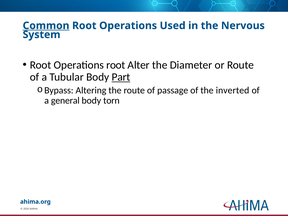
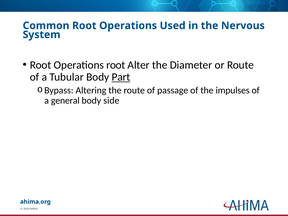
Common underline: present -> none (46, 26)
inverted: inverted -> impulses (233, 90)
torn: torn -> side (111, 101)
